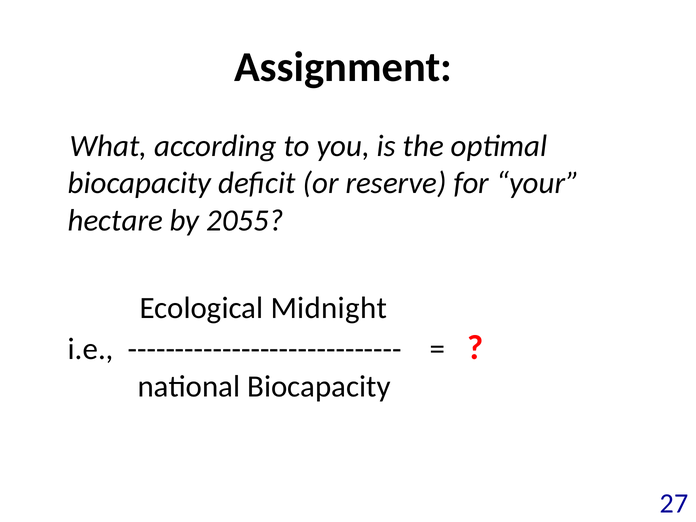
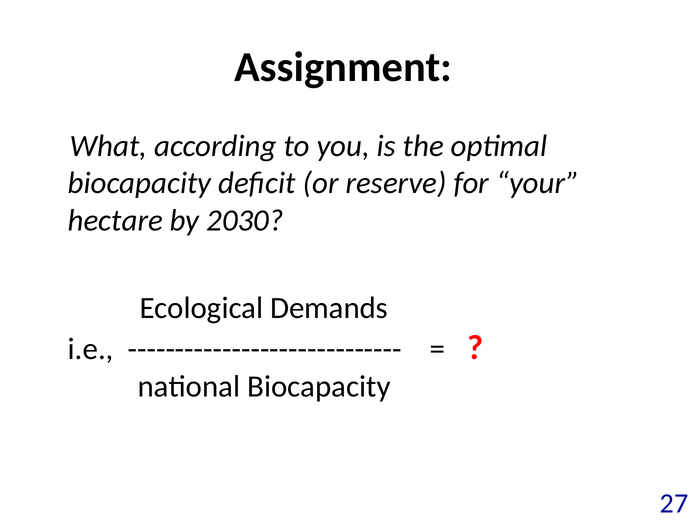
2055: 2055 -> 2030 (245, 220)
Midnight: Midnight -> Demands (329, 308)
